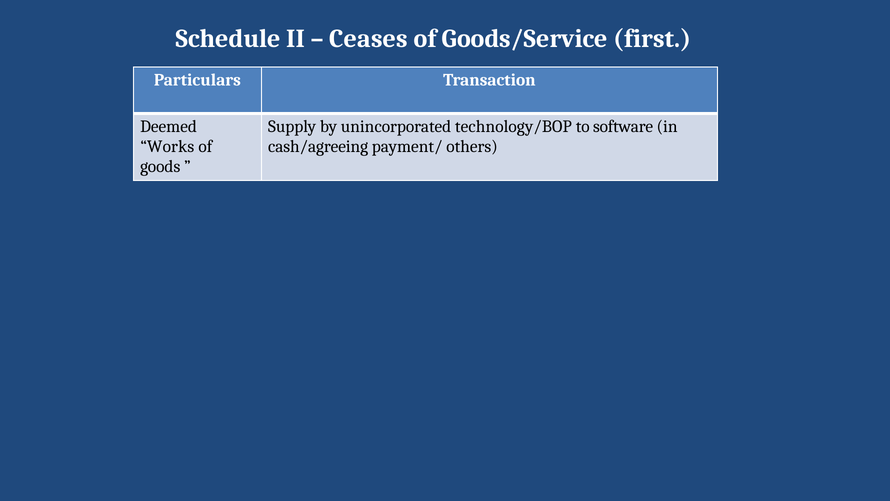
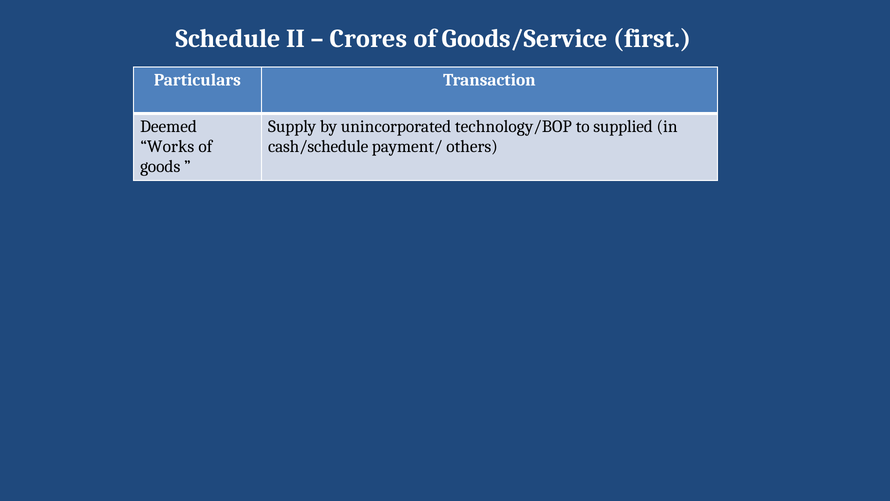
Ceases: Ceases -> Crores (369, 38)
software: software -> supplied (623, 127)
cash/agreeing: cash/agreeing -> cash/schedule (318, 147)
